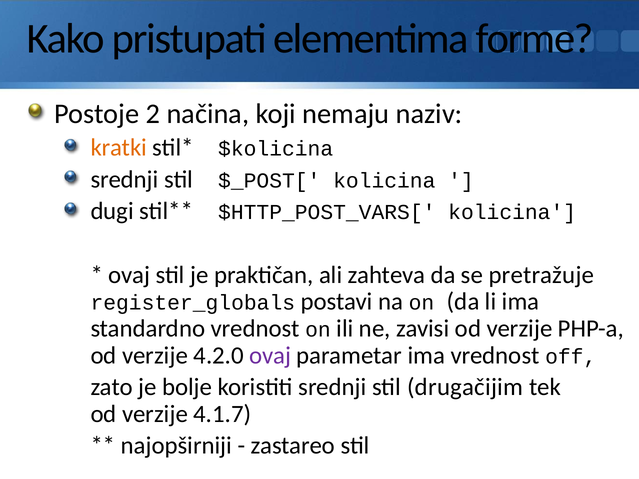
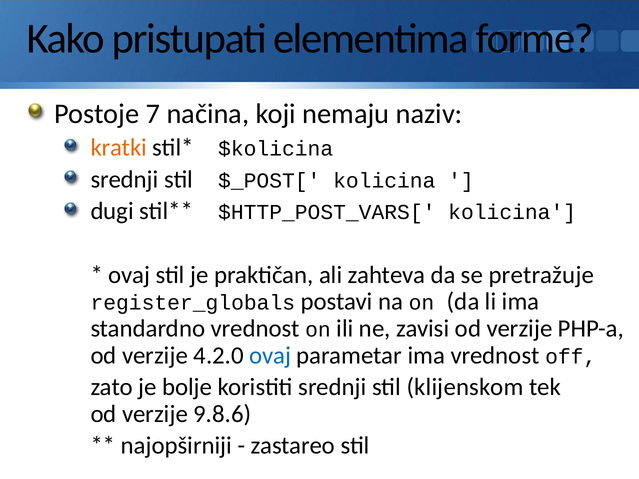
2: 2 -> 7 (153, 114)
ovaj colour: purple -> blue (270, 356)
drugačijim: drugačijim -> klijenskom (465, 387)
4.1.7: 4.1.7 -> 9.8.6 (222, 414)
